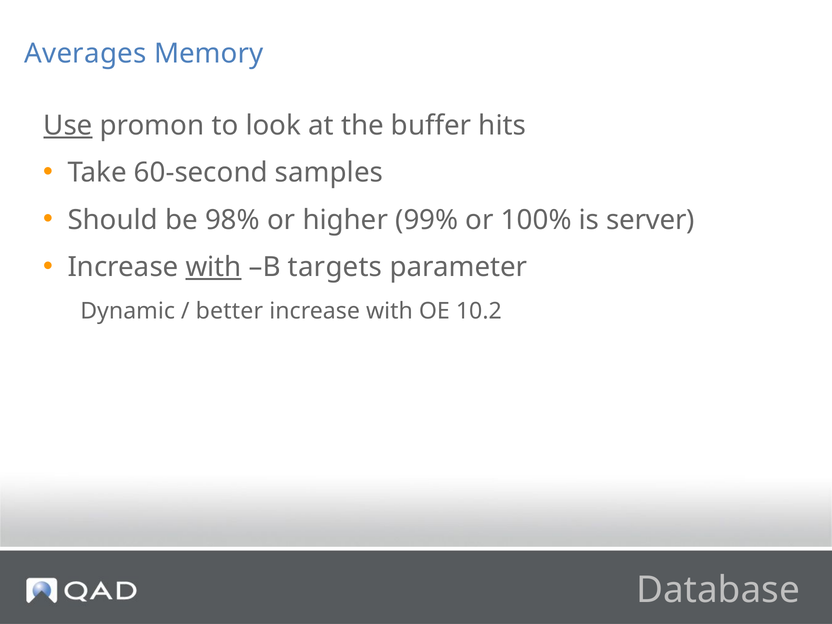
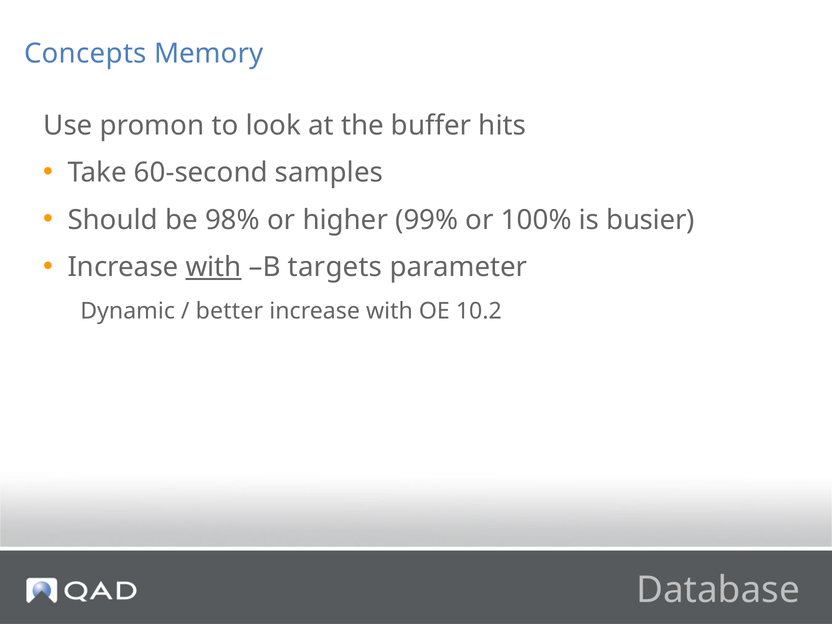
Averages: Averages -> Concepts (85, 54)
Use underline: present -> none (68, 126)
server: server -> busier (651, 220)
